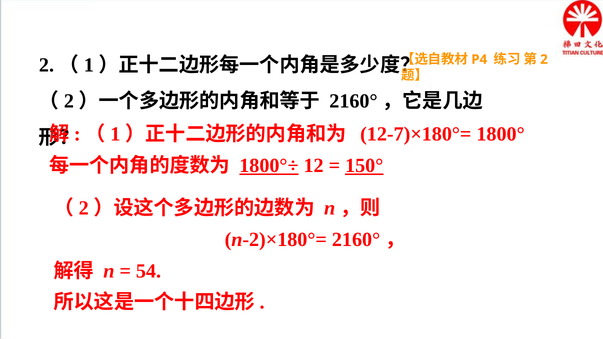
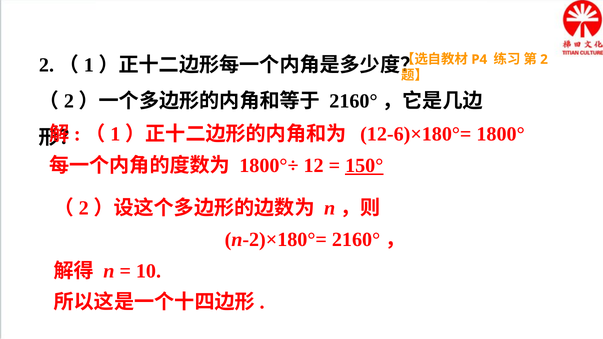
12-7)×180°=: 12-7)×180°= -> 12-6)×180°= (416, 134)
1800°÷ underline: present -> none (269, 166)
54: 54 -> 10 (148, 271)
